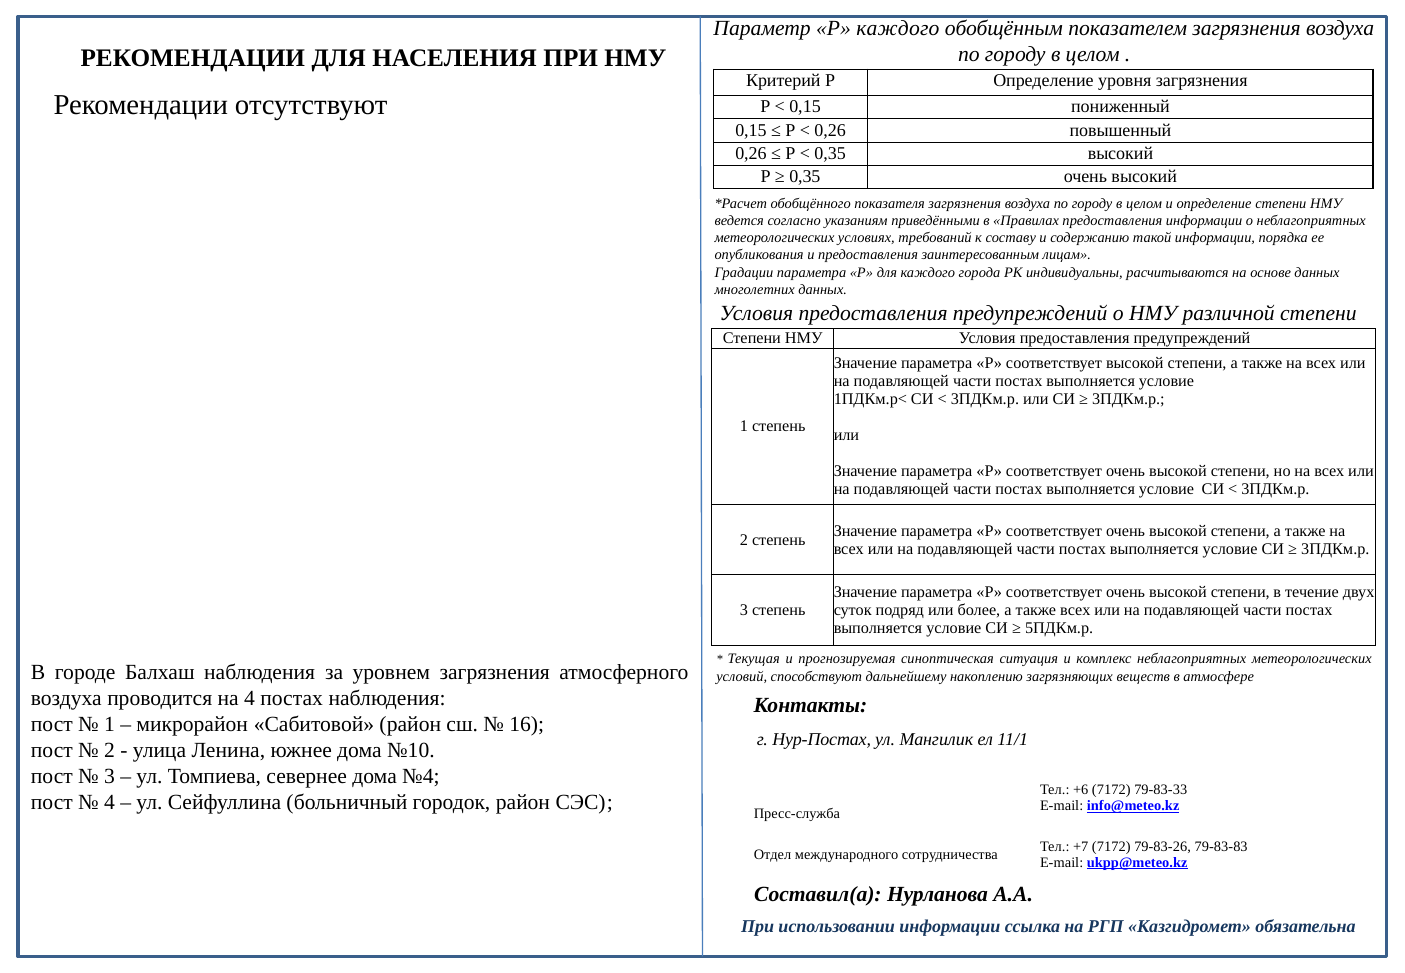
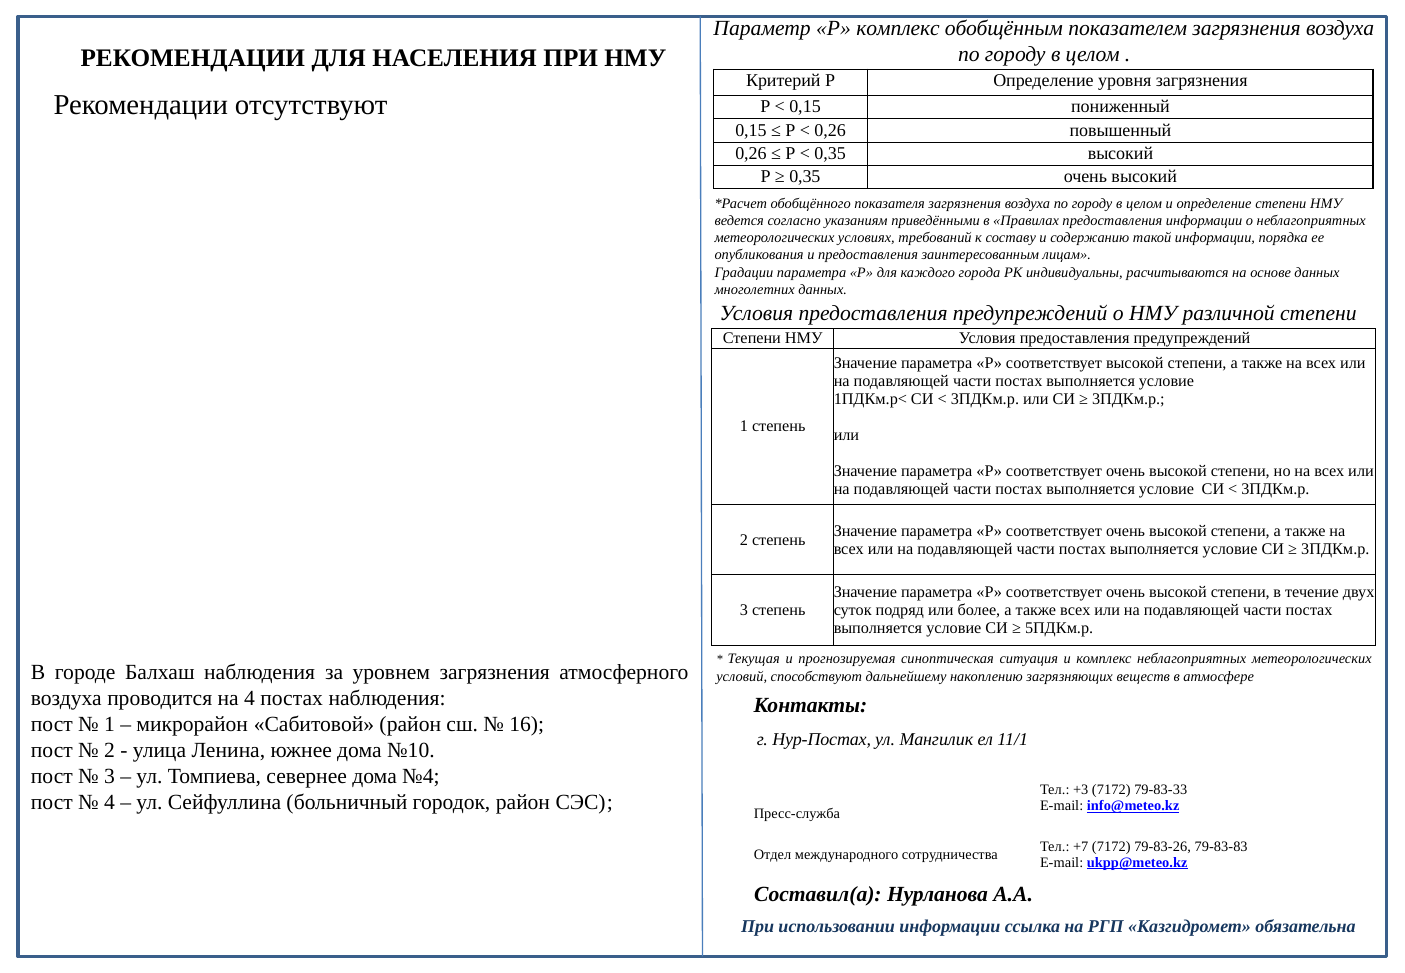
Р каждого: каждого -> комплекс (898, 28)
+6: +6 -> +3 (1081, 790)
